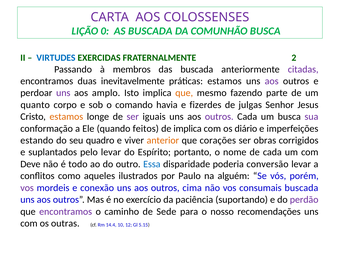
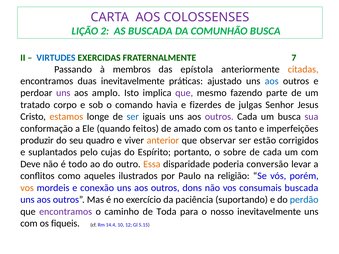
0: 0 -> 2 (105, 31)
2: 2 -> 7 (294, 58)
das buscada: buscada -> epístola (197, 69)
citadas colour: purple -> orange (303, 69)
práticas estamos: estamos -> ajustado (225, 81)
aos colour: purple -> blue (272, 81)
que colour: orange -> purple (184, 93)
quanto: quanto -> tratado (35, 105)
ser colour: purple -> blue (133, 117)
de implica: implica -> amado (188, 129)
diário: diário -> tanto (246, 129)
estando: estando -> produzir (37, 141)
corações: corações -> observar (218, 141)
obras: obras -> estão (265, 141)
pelo levar: levar -> cujas (111, 152)
nome: nome -> sobre (235, 152)
Essa colour: blue -> orange (152, 164)
alguém: alguém -> religião (234, 176)
vos colour: purple -> orange (27, 188)
cima: cima -> dons (192, 188)
perdão colour: purple -> blue (304, 200)
Sede: Sede -> Toda (166, 212)
nosso recomendações: recomendações -> inevitavelmente (269, 212)
outras: outras -> fiqueis (65, 224)
